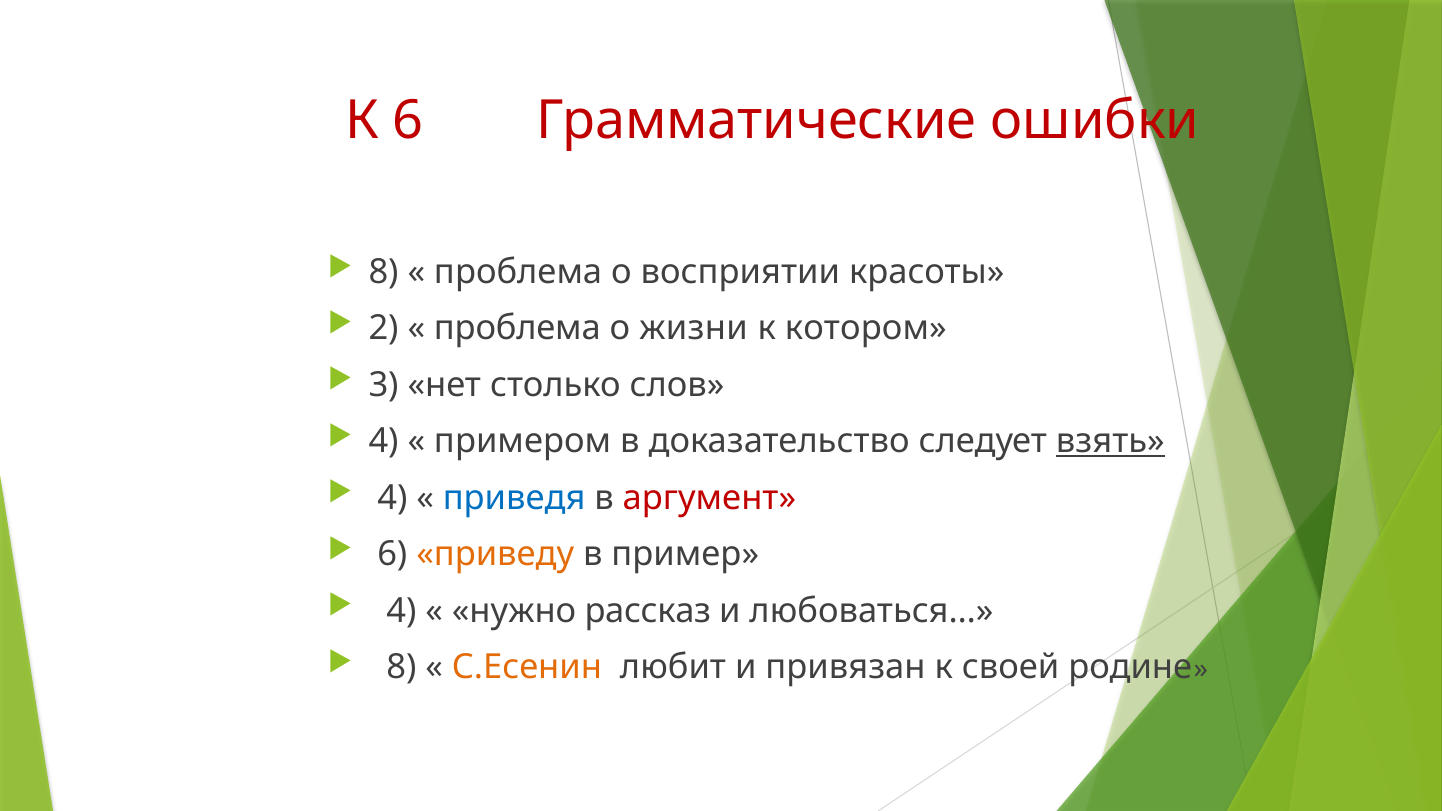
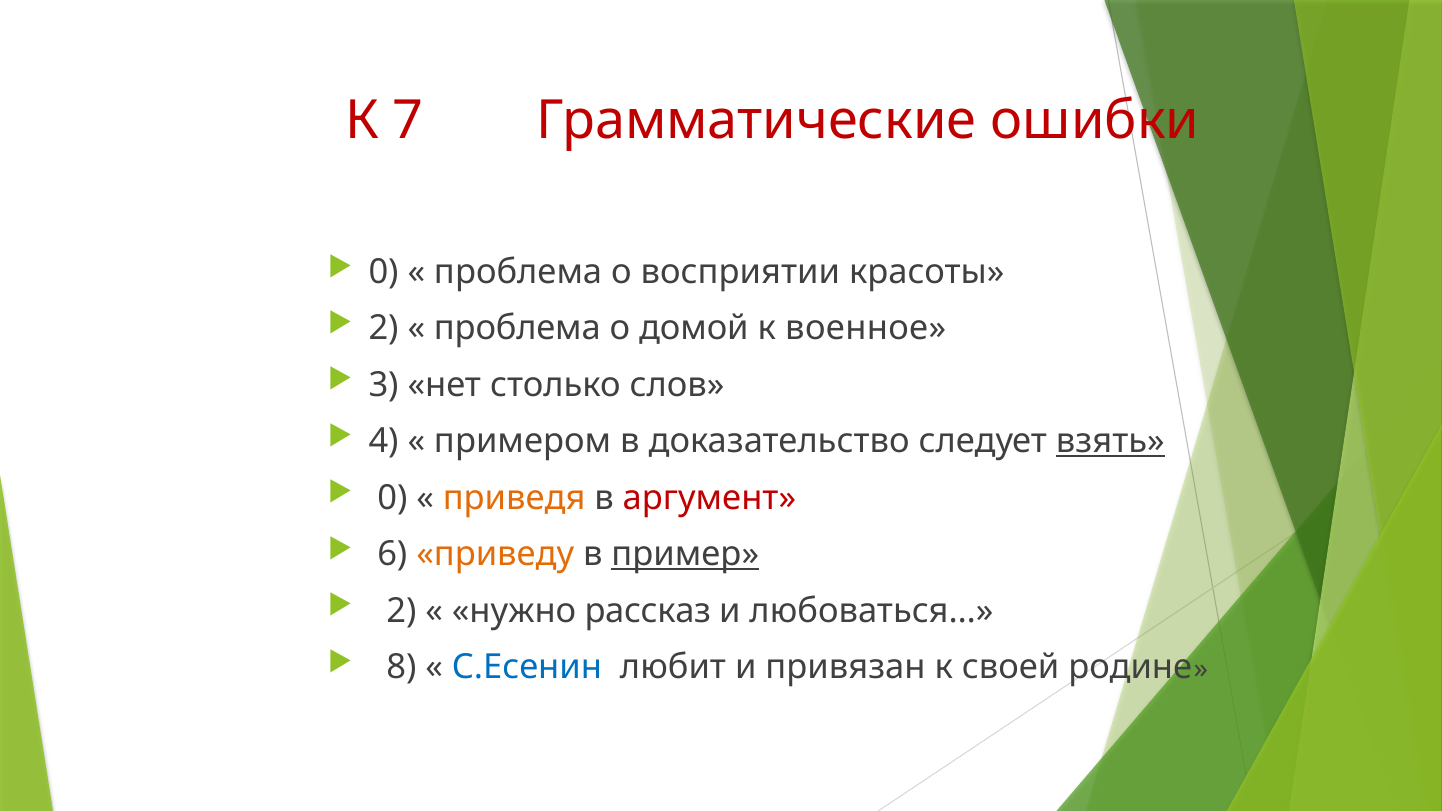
К 6: 6 -> 7 (408, 120)
8: 8 -> 0 (384, 272)
жизни: жизни -> домой (694, 328)
котором: котором -> военное (866, 328)
4: 4 -> 0 (392, 498)
приведя colour: blue -> orange (514, 498)
пример underline: none -> present (685, 554)
4: 4 -> 2 (401, 611)
С.Есенин colour: orange -> blue (527, 667)
